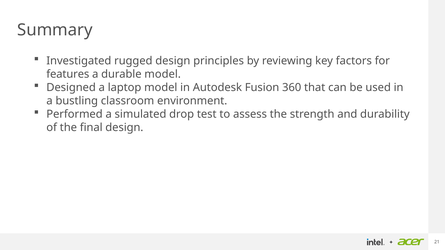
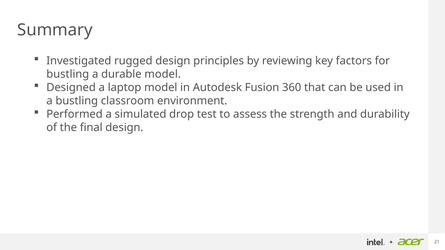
features: features -> bustling (68, 74)
